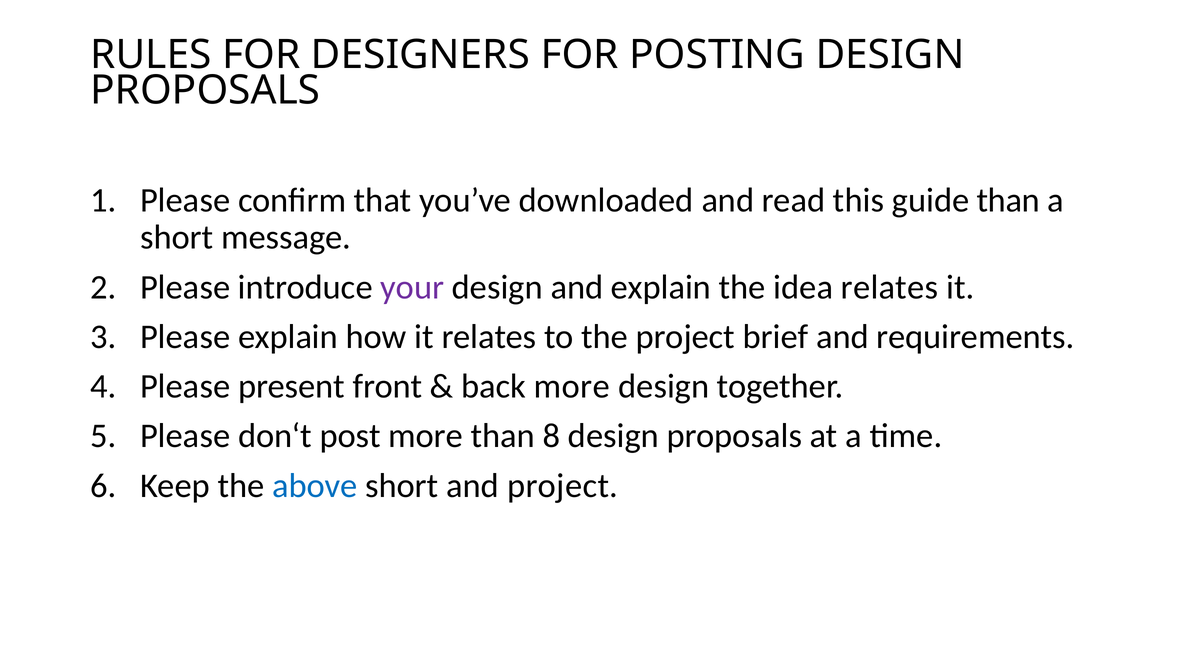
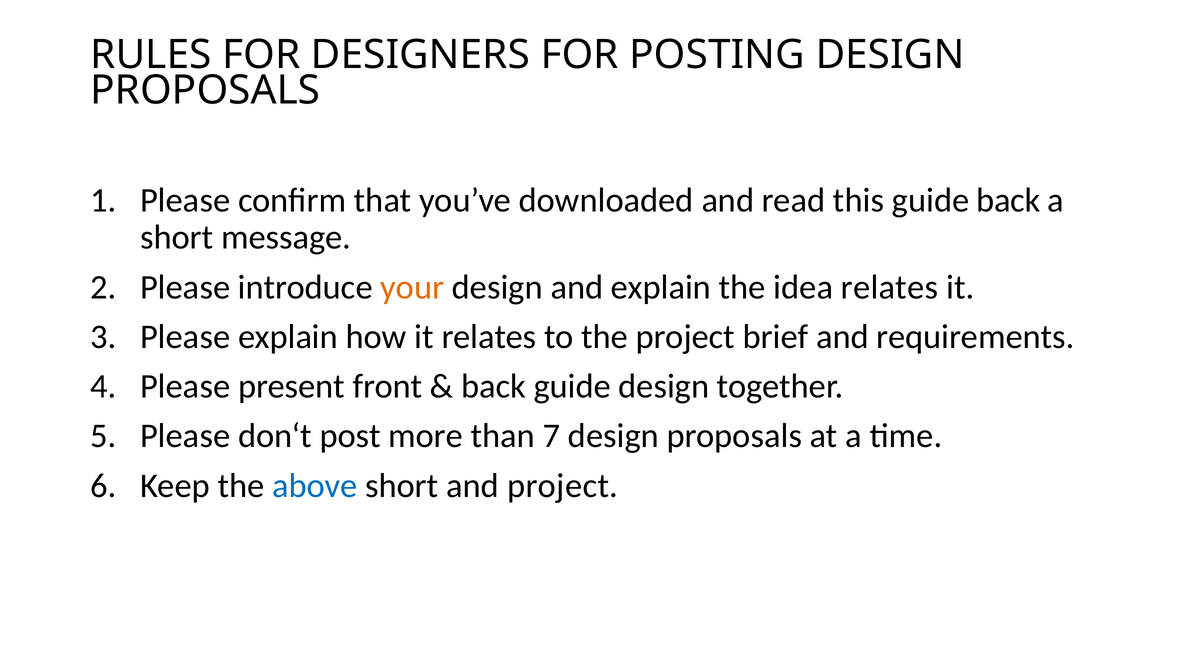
guide than: than -> back (1008, 200)
your colour: purple -> orange (412, 287)
back more: more -> guide (572, 386)
8: 8 -> 7 (551, 436)
